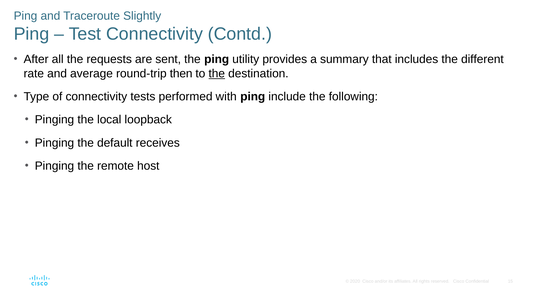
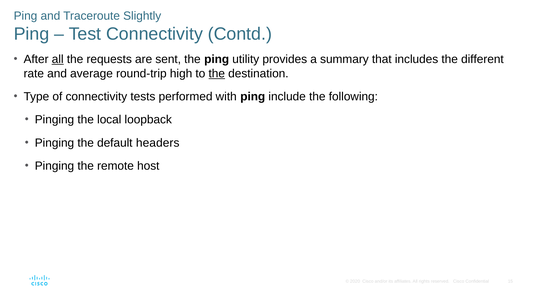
all underline: none -> present (58, 59)
then: then -> high (181, 73)
receives: receives -> headers (158, 143)
